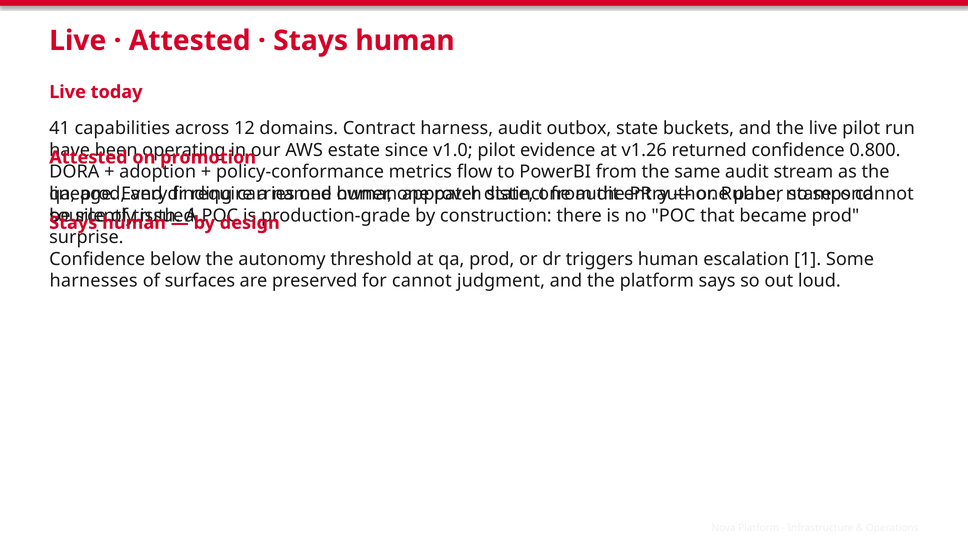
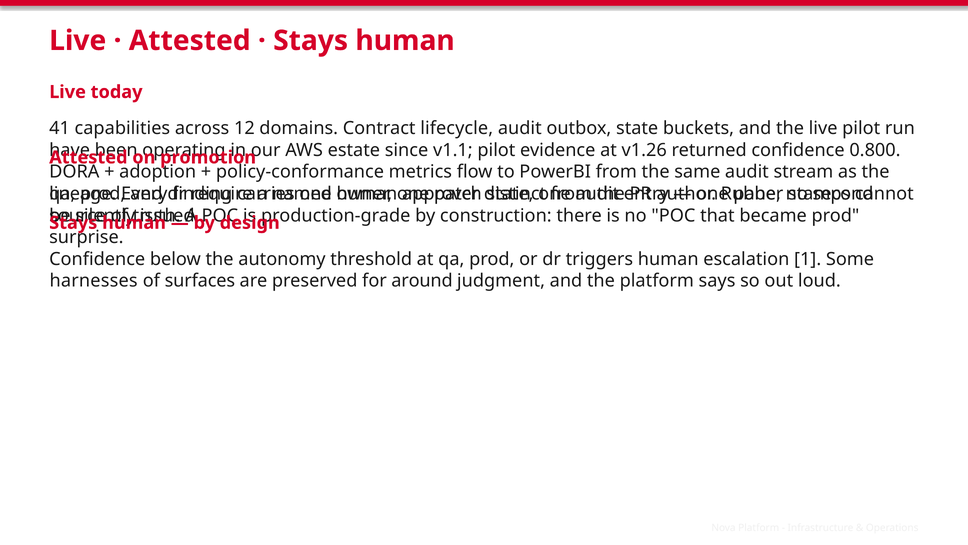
harness: harness -> lifecycle (457, 128)
v1.0: v1.0 -> v1.1 (453, 150)
for cannot: cannot -> around (422, 281)
